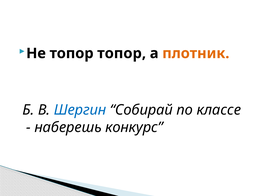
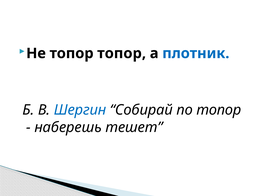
плотник colour: orange -> blue (196, 53)
по классе: классе -> топор (219, 110)
конкурс: конкурс -> тешет (134, 128)
